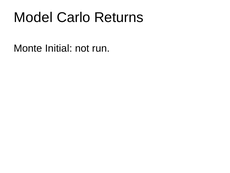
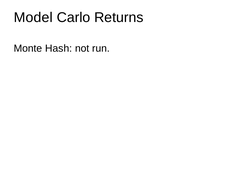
Initial: Initial -> Hash (59, 48)
